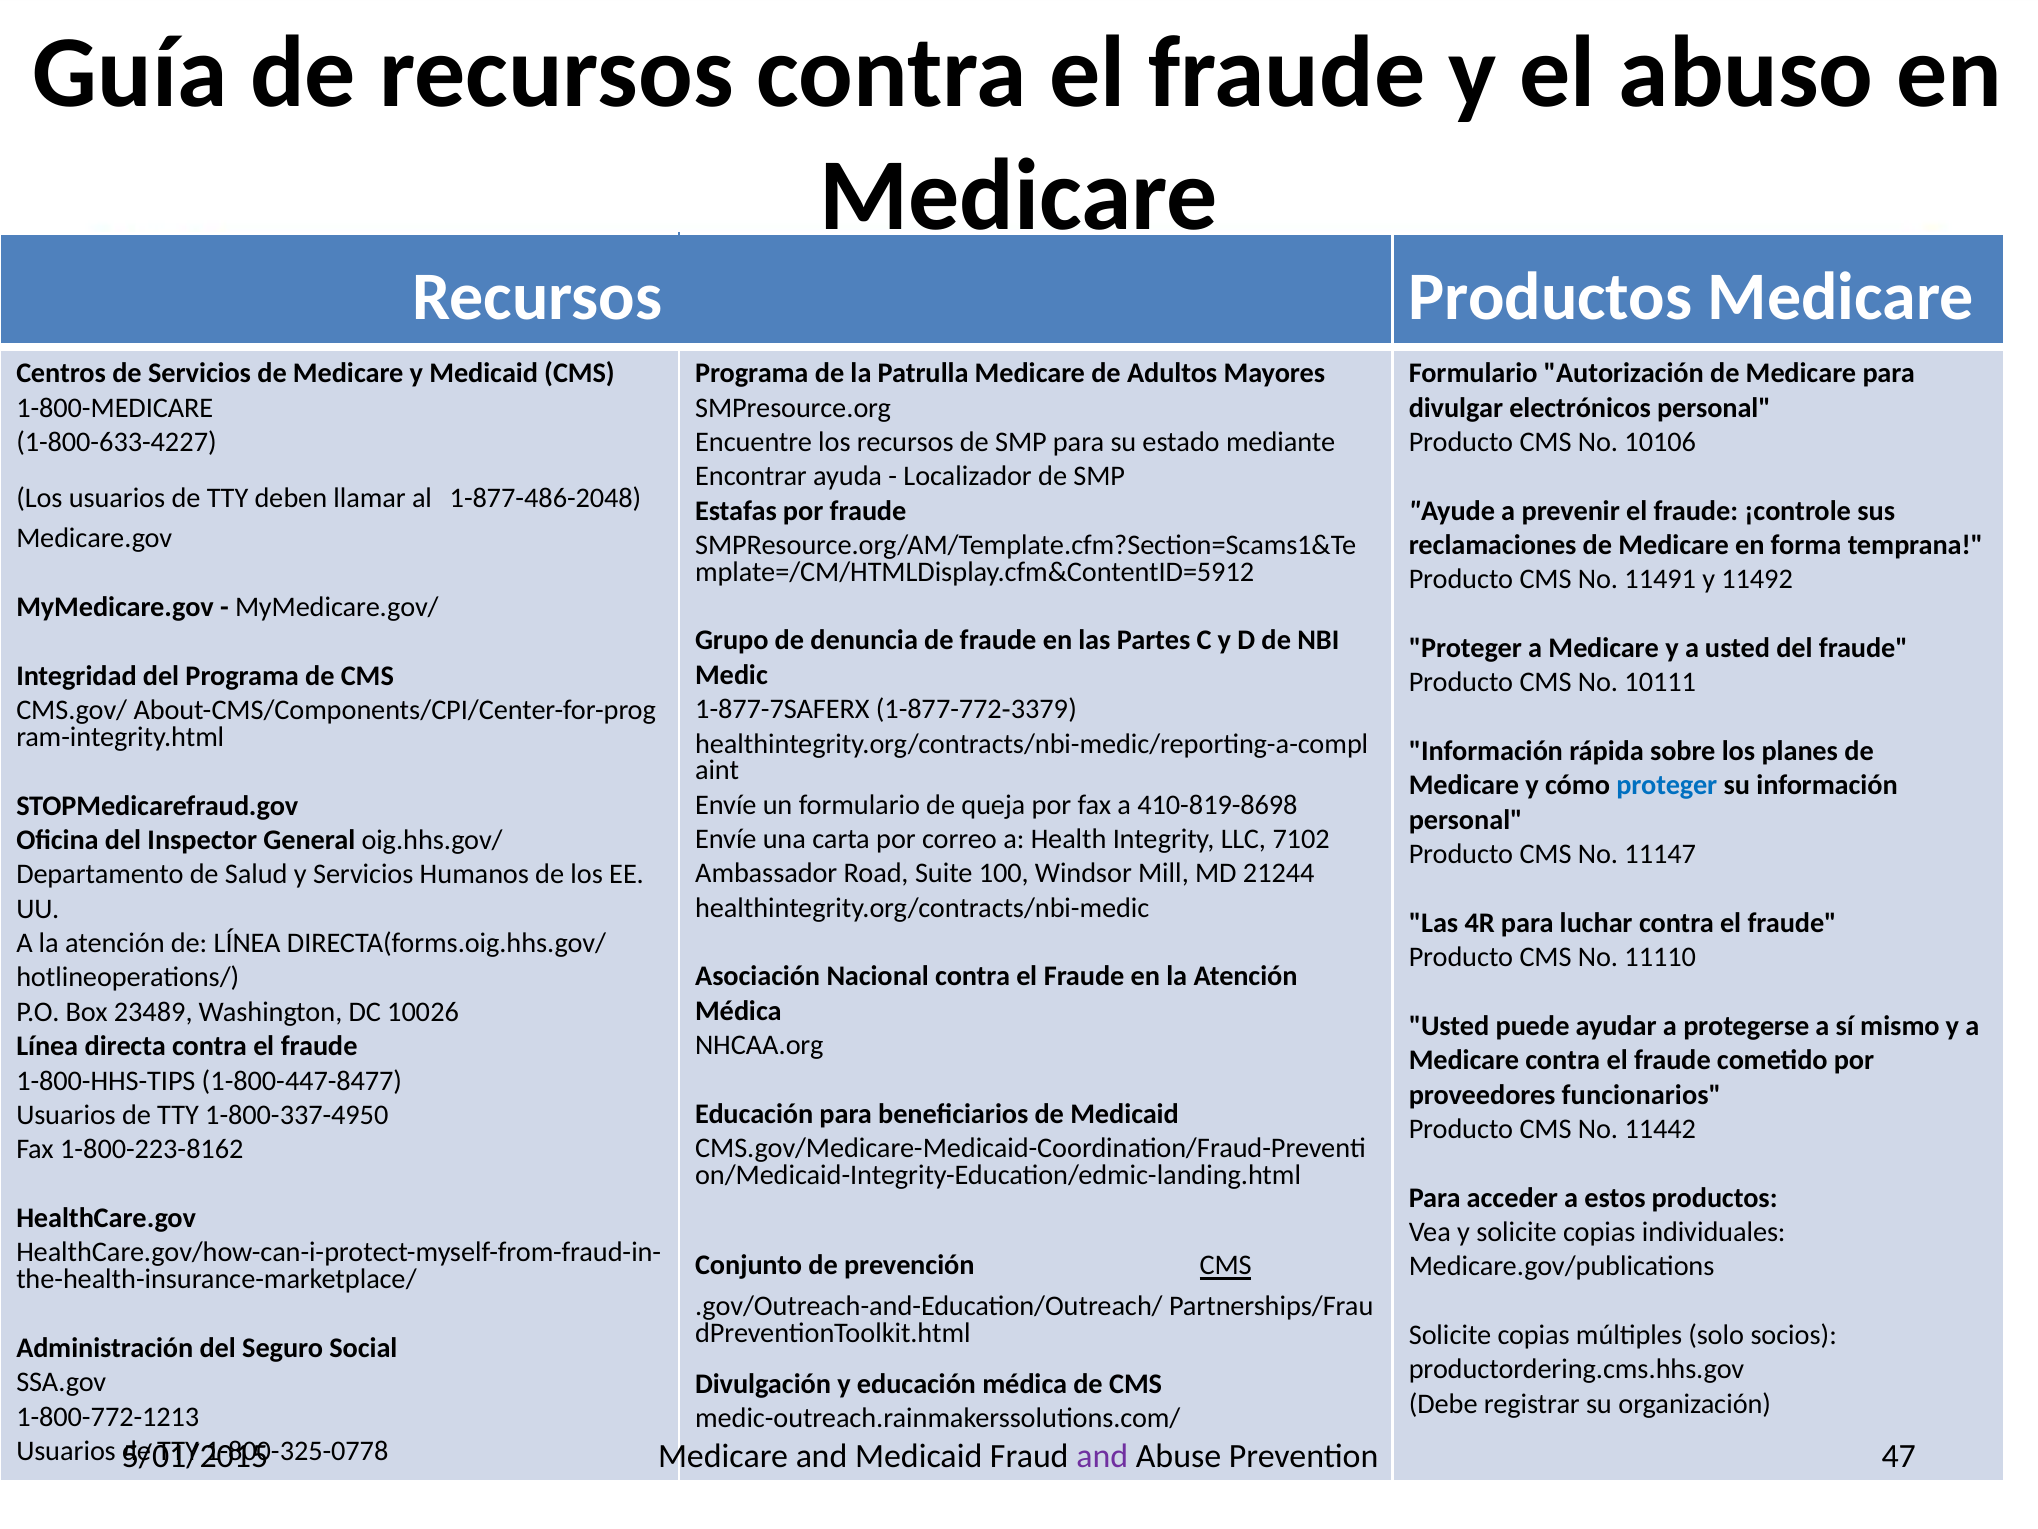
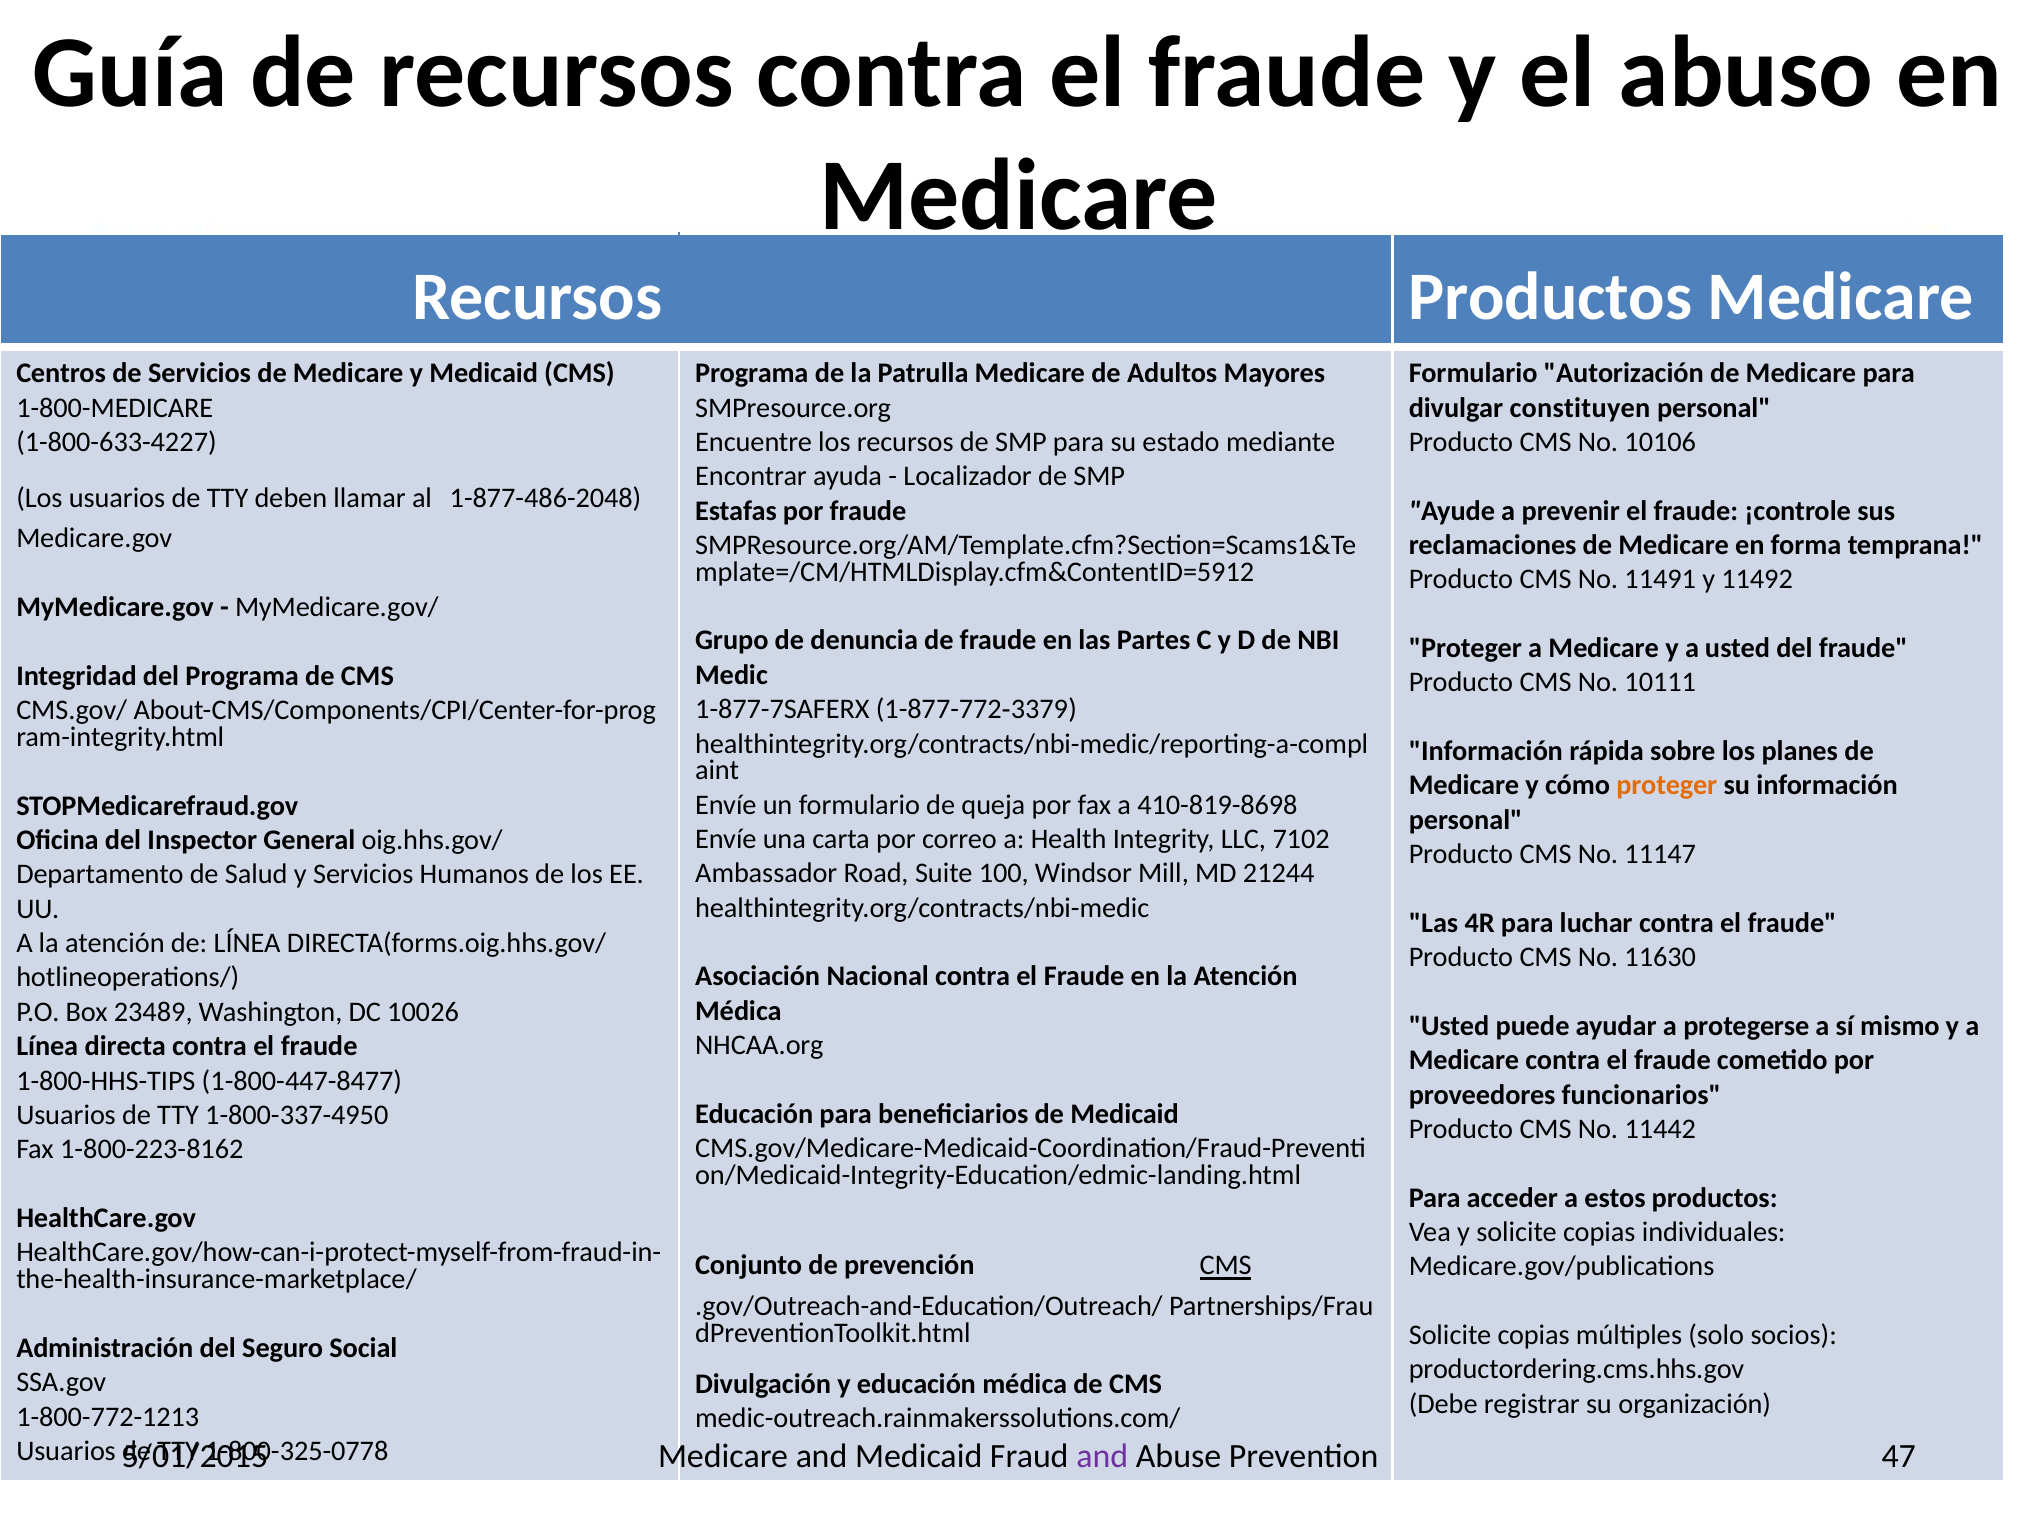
electrónicos: electrónicos -> constituyen (1580, 408)
proteger colour: blue -> orange (1667, 785)
11110: 11110 -> 11630 (1660, 957)
